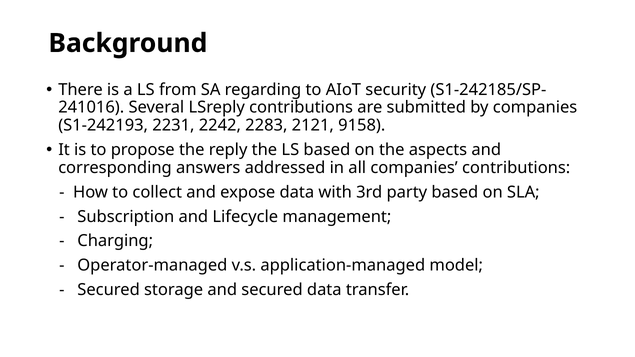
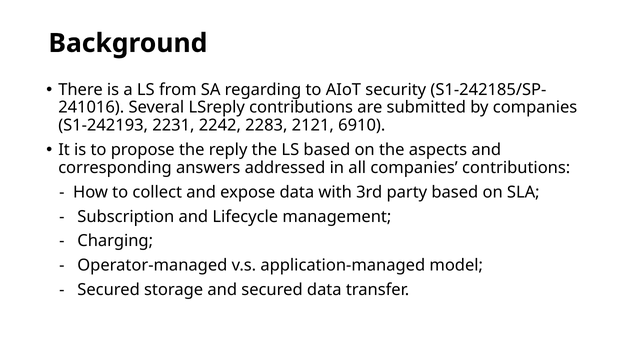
9158: 9158 -> 6910 (362, 125)
